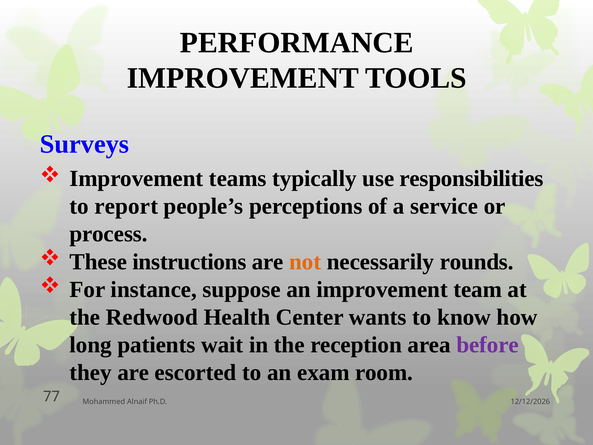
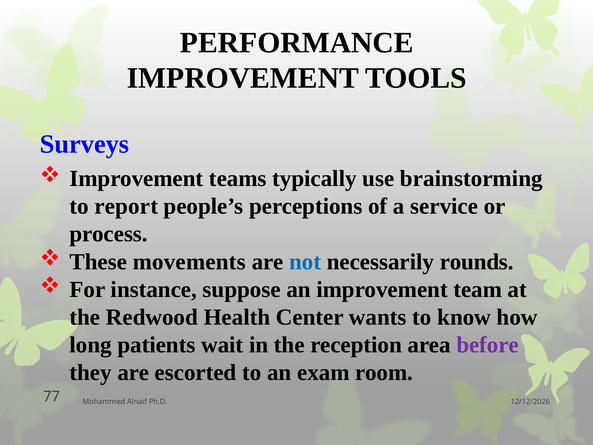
responsibilities: responsibilities -> brainstorming (471, 179)
instructions: instructions -> movements (189, 262)
not colour: orange -> blue (305, 262)
